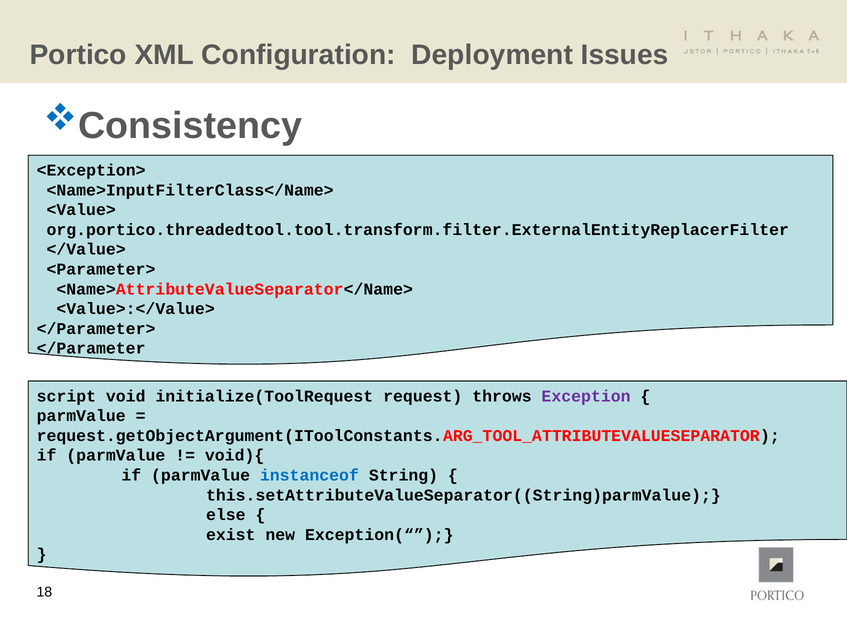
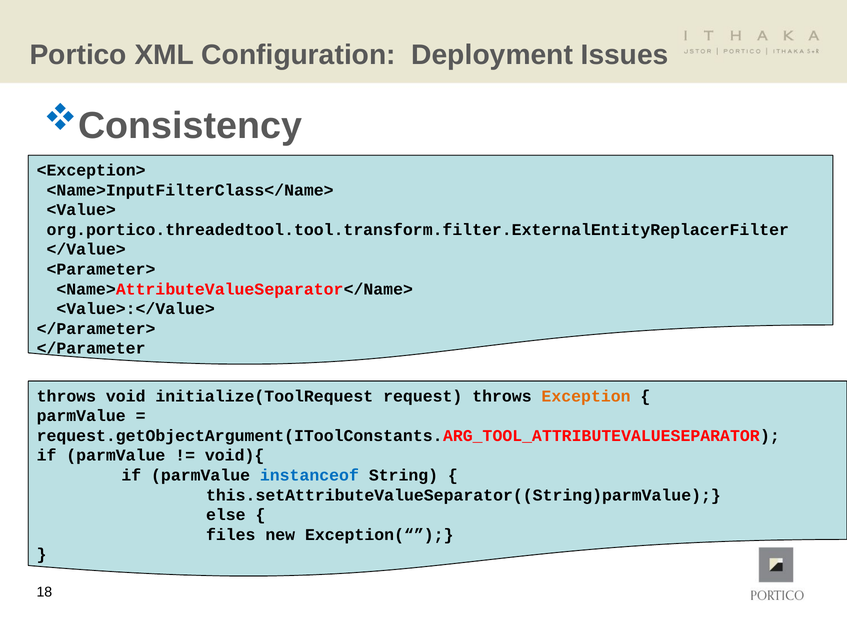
script: script -> throws (66, 396)
Exception colour: purple -> orange (586, 396)
exist: exist -> files (231, 535)
